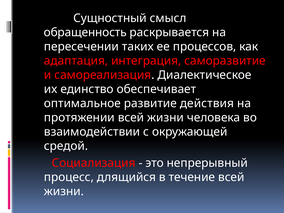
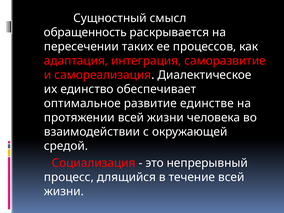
действия: действия -> единстве (207, 103)
